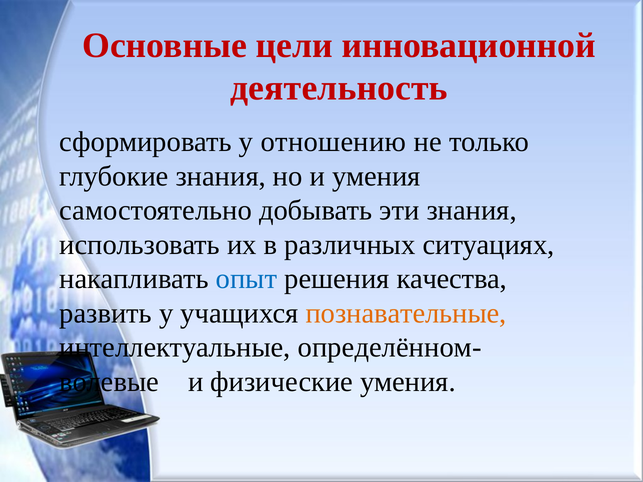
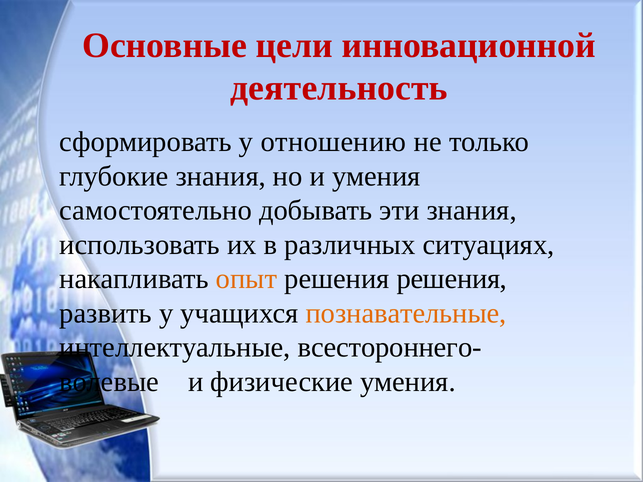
опыт colour: blue -> orange (246, 279)
решения качества: качества -> решения (452, 279)
определённом-: определённом- -> всестороннего- (390, 348)
